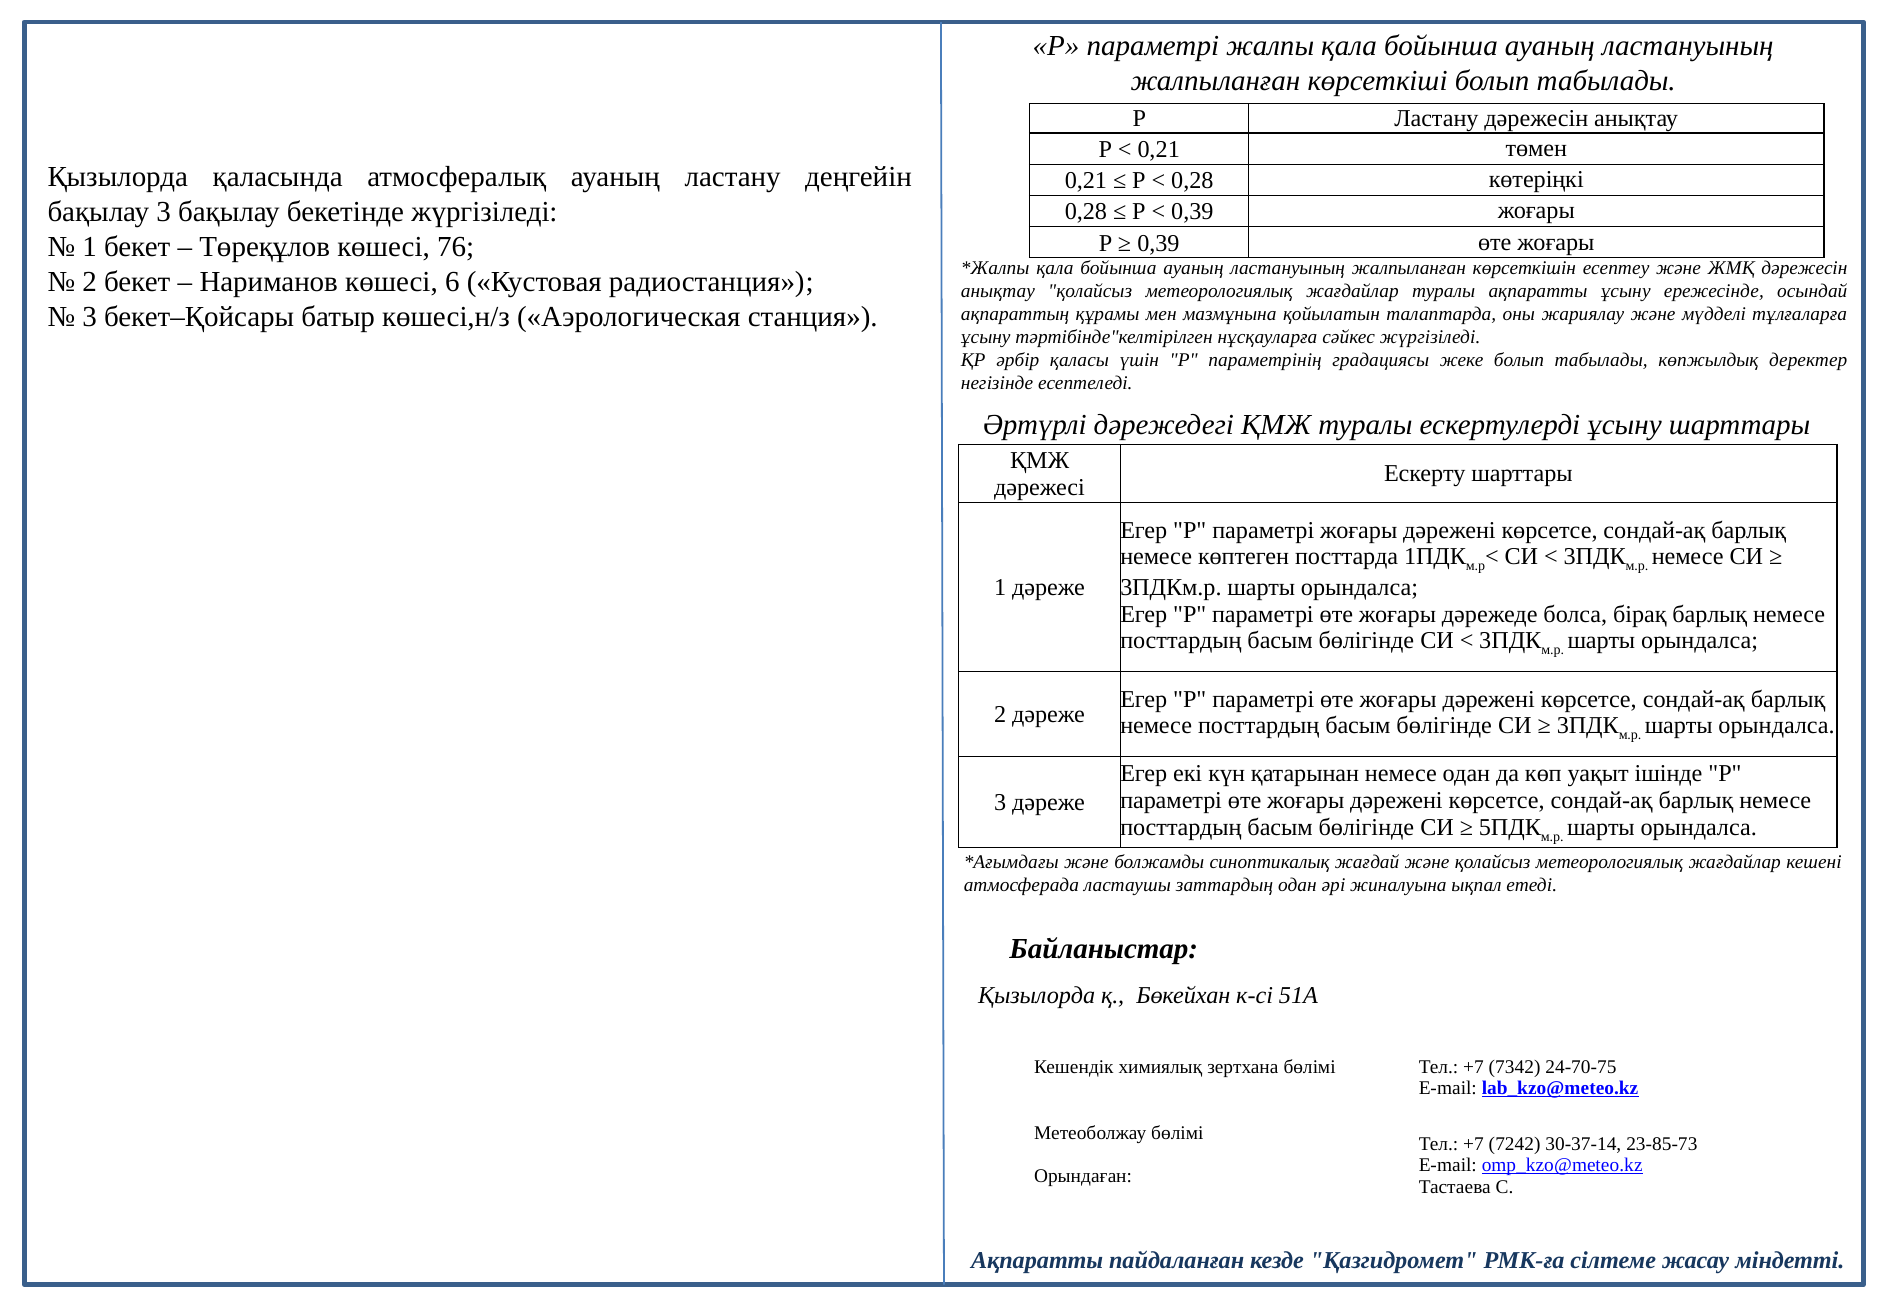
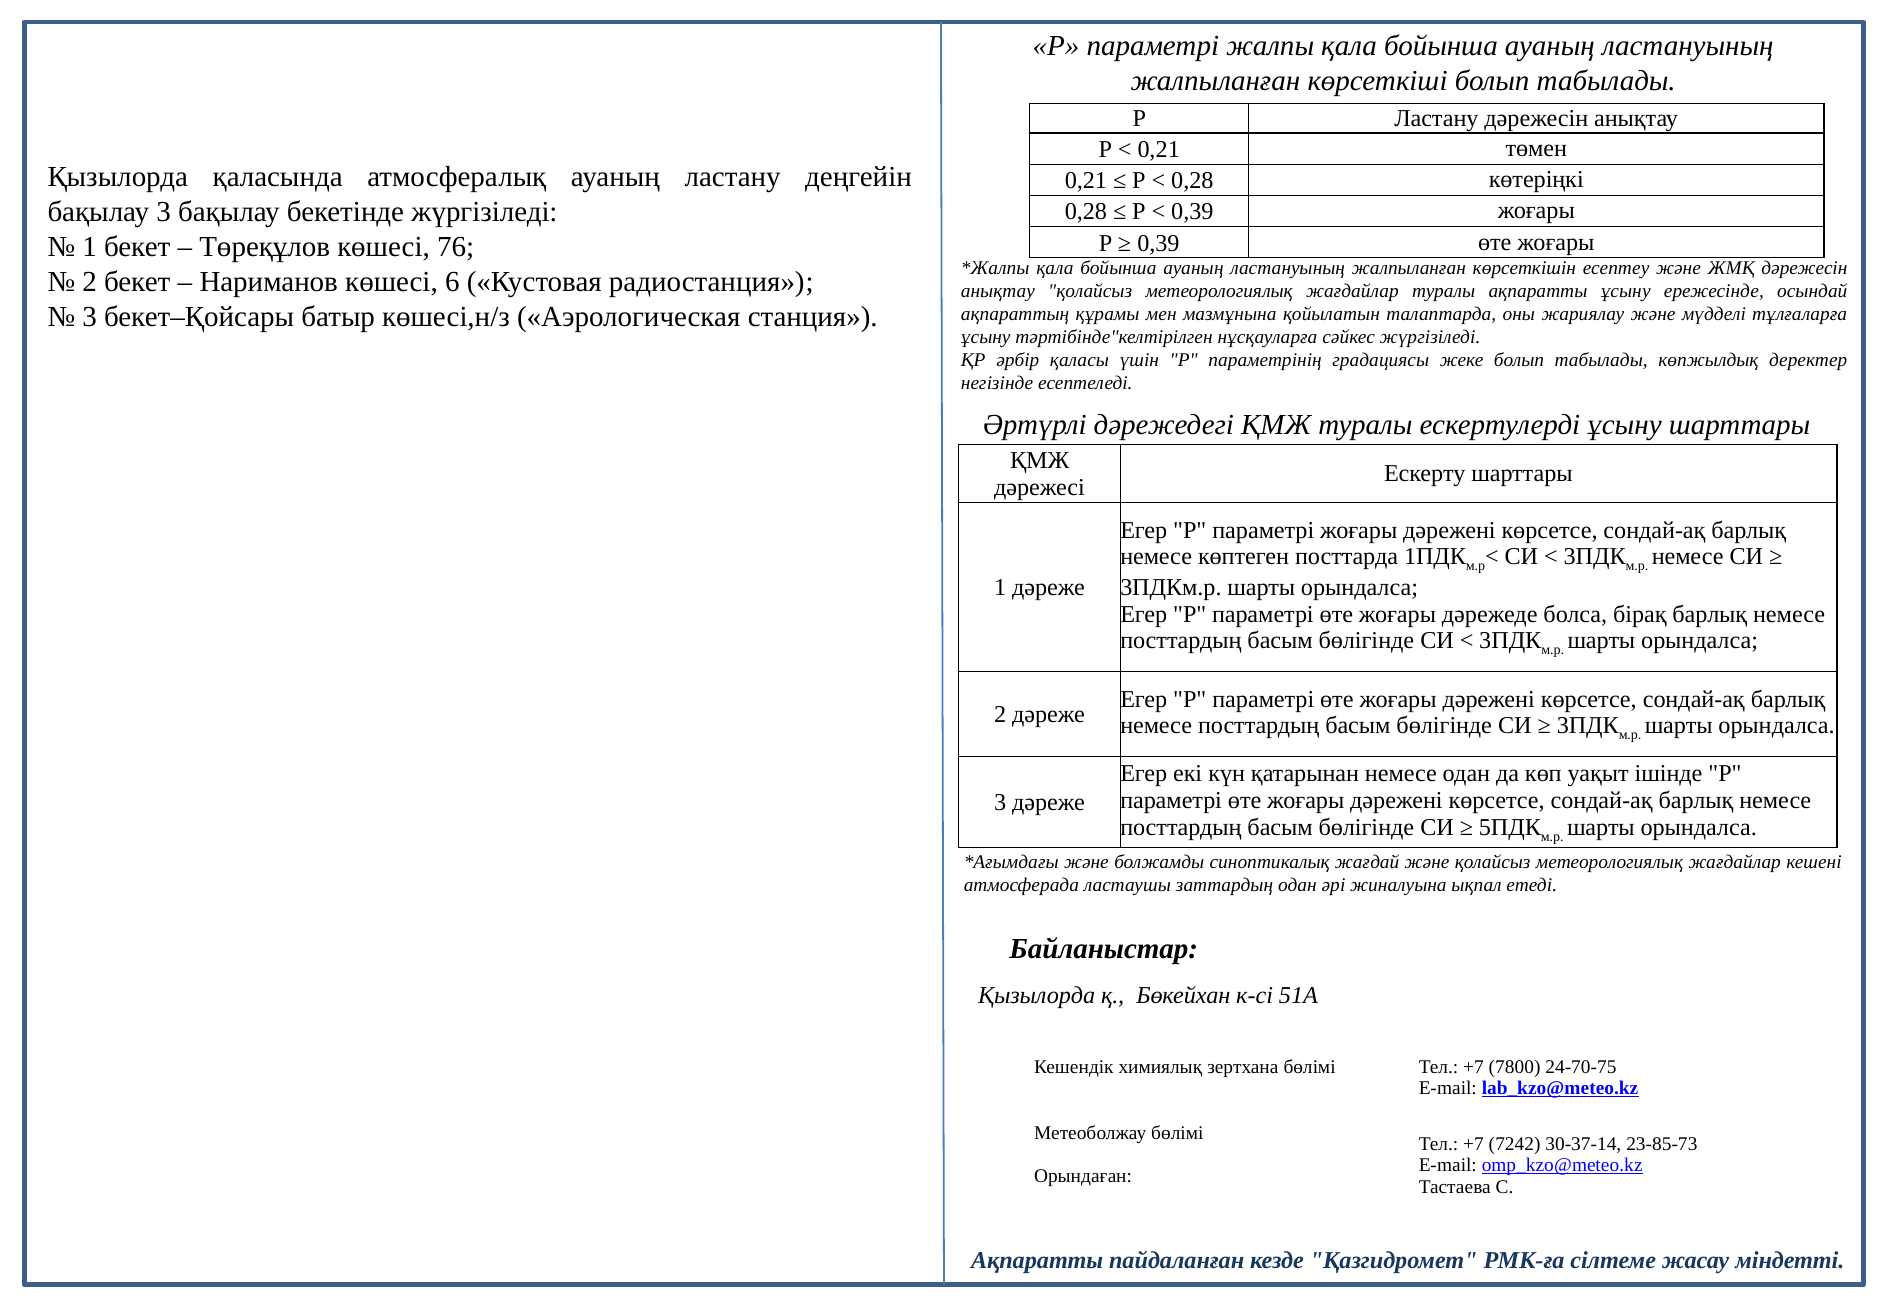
7342: 7342 -> 7800 (1515, 1067)
